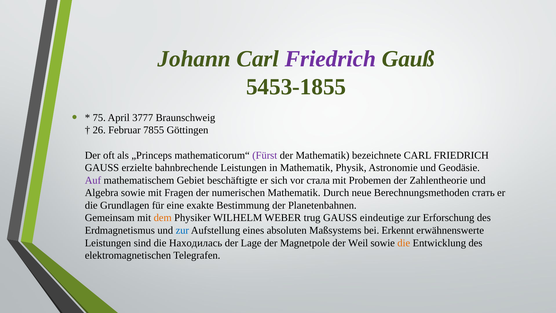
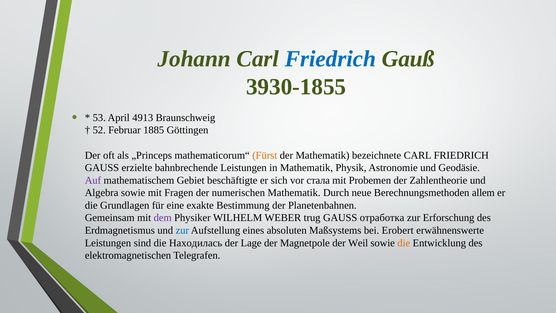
Friedrich colour: purple -> blue (330, 59)
5453-1855: 5453-1855 -> 3930-1855 (296, 87)
75: 75 -> 53 (99, 118)
3777: 3777 -> 4913 (143, 118)
26: 26 -> 52 (99, 130)
7855: 7855 -> 1885 (154, 130)
Fürst colour: purple -> orange (265, 155)
стать: стать -> allem (483, 193)
dem colour: orange -> purple (163, 218)
eindeutige: eindeutige -> отработка (382, 218)
Erkennt: Erkennt -> Erobert (398, 230)
